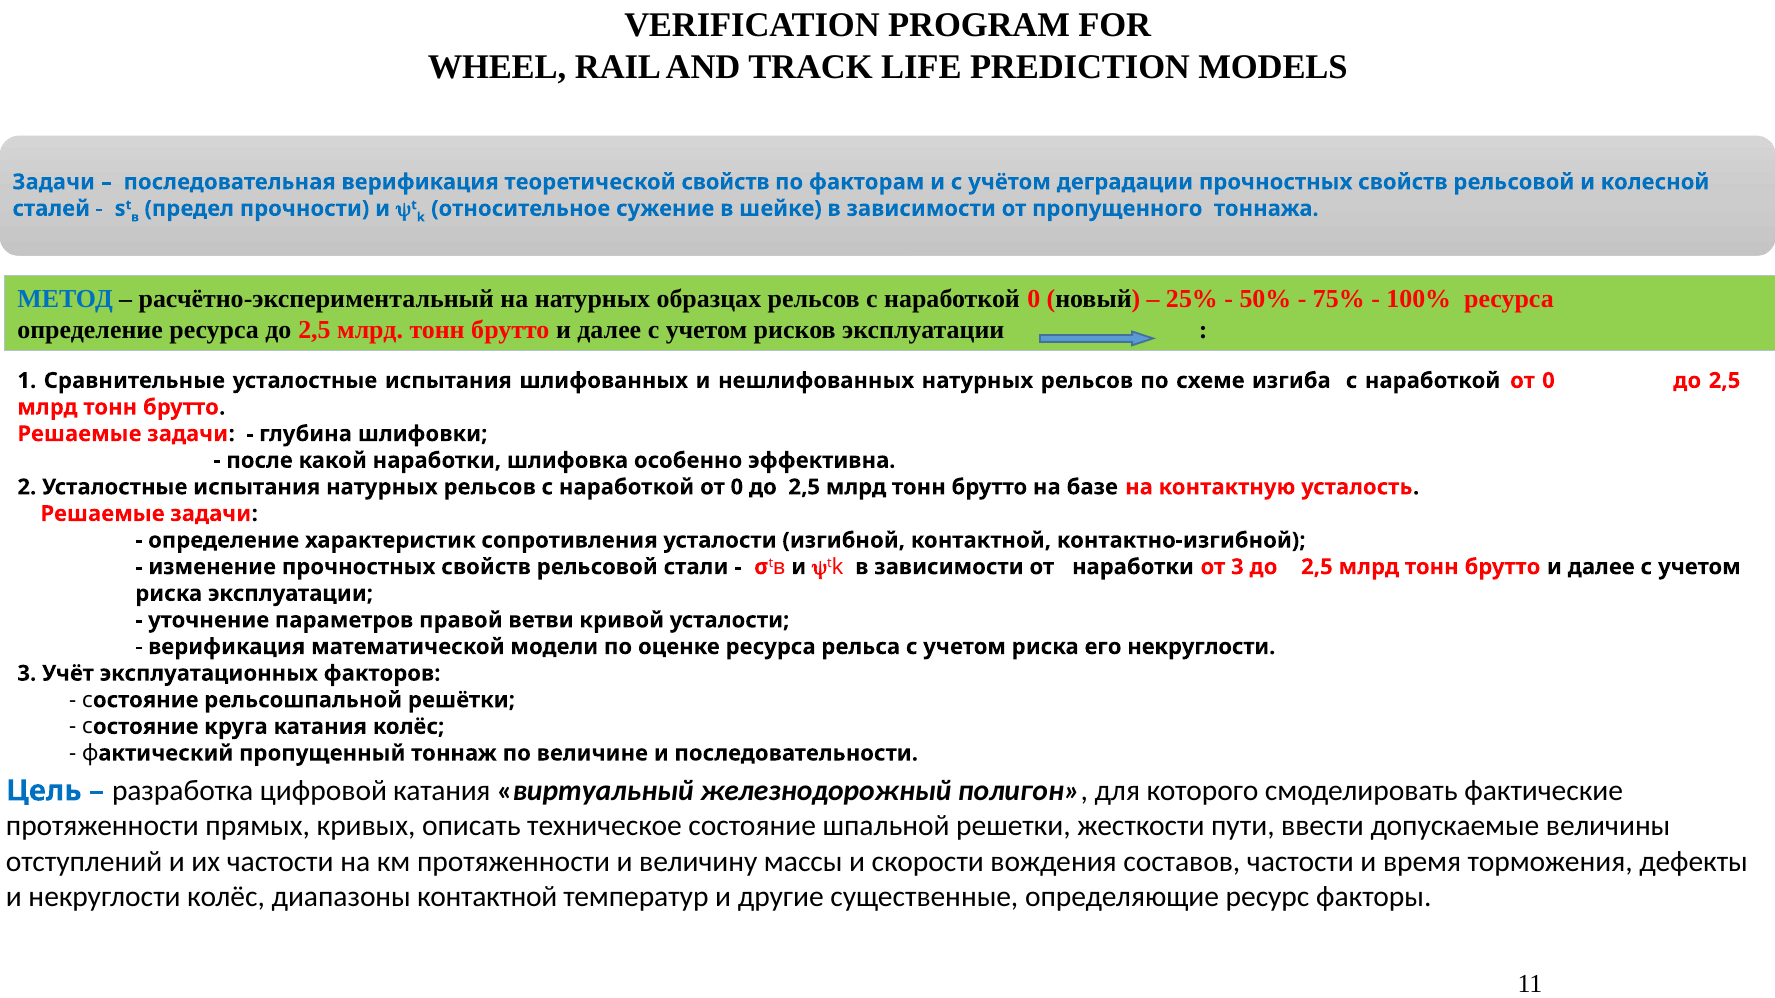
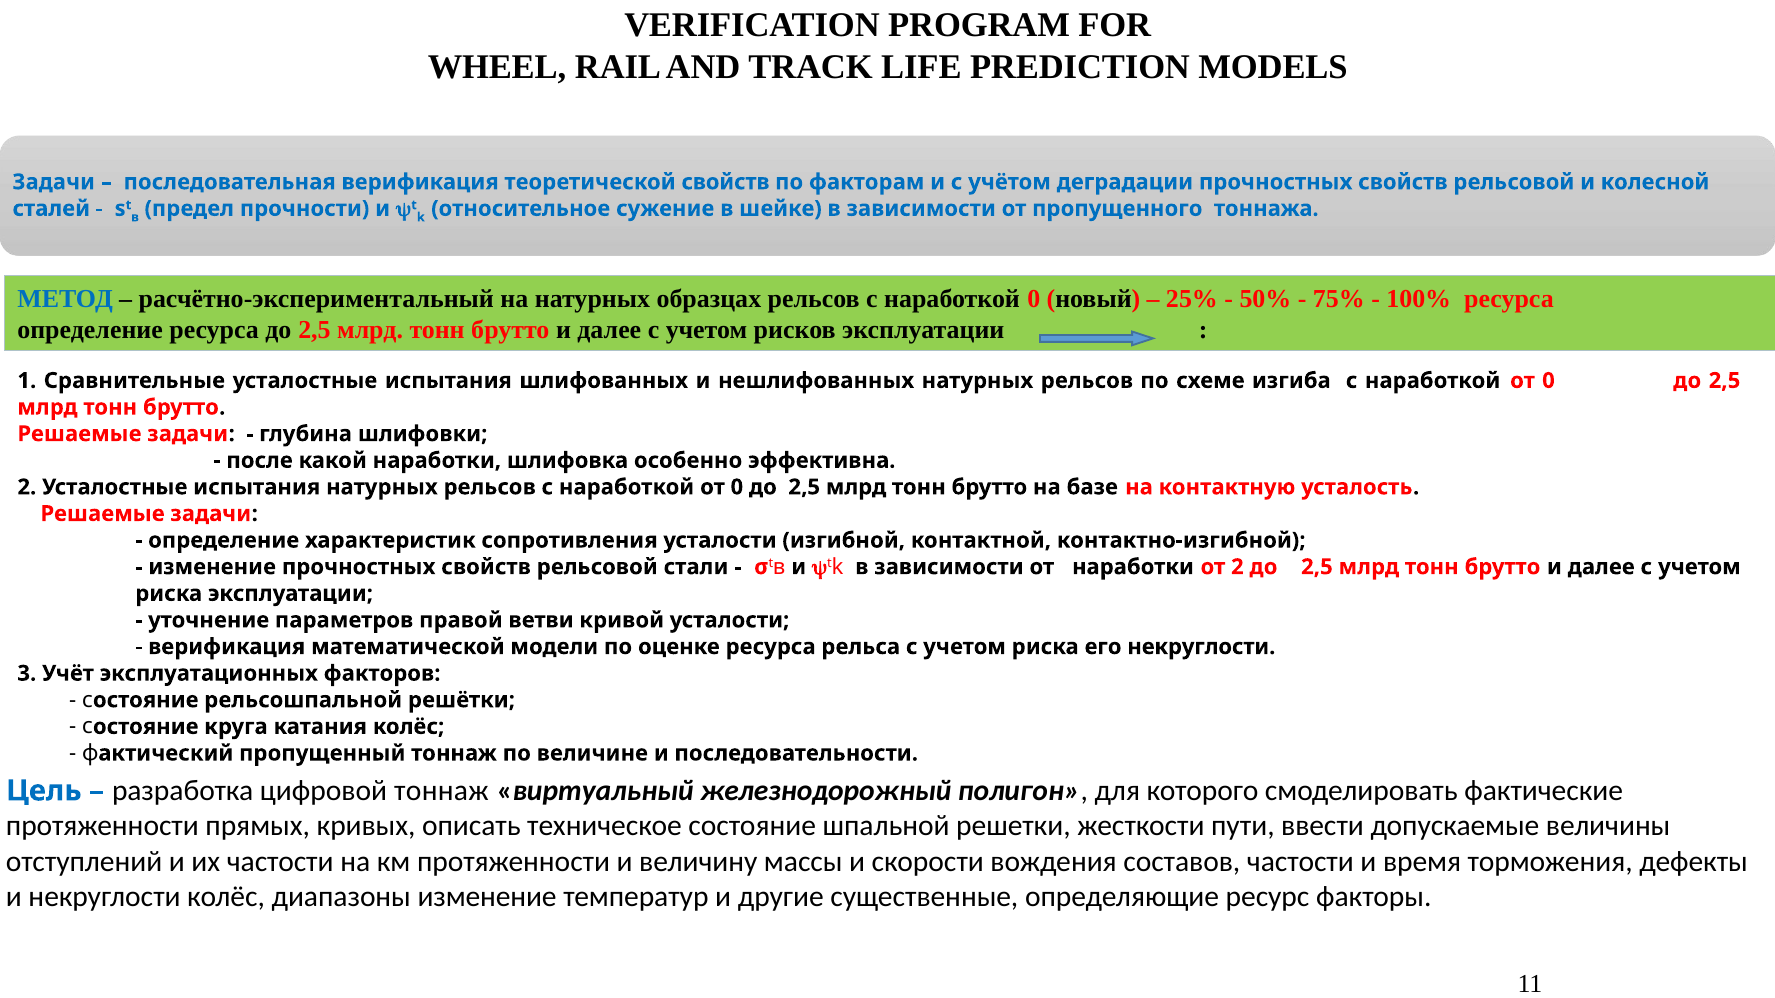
от 3: 3 -> 2 (1237, 567)
цифровой катания: катания -> тоннаж (441, 791)
диапазоны контактной: контактной -> изменение (487, 898)
